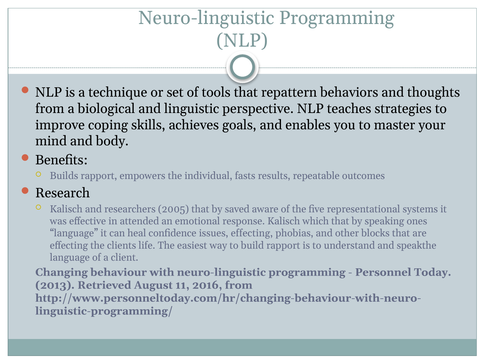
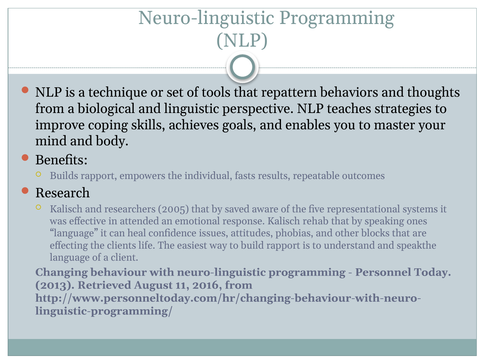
which: which -> rehab (316, 221)
issues effecting: effecting -> attitudes (252, 233)
